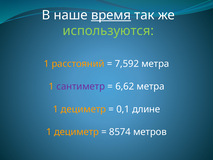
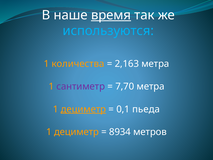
используются colour: light green -> light blue (108, 31)
расстояний: расстояний -> количества (78, 64)
7,592: 7,592 -> 2,163 (127, 64)
6,62: 6,62 -> 7,70 (125, 86)
дециметр underline: none -> present (83, 109)
длине: длине -> пьеда (146, 109)
8574: 8574 -> 8934 (120, 132)
